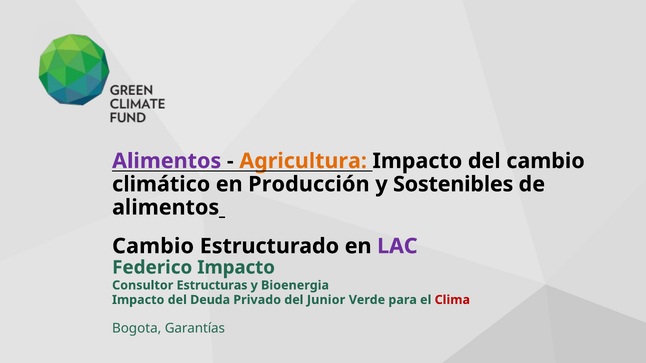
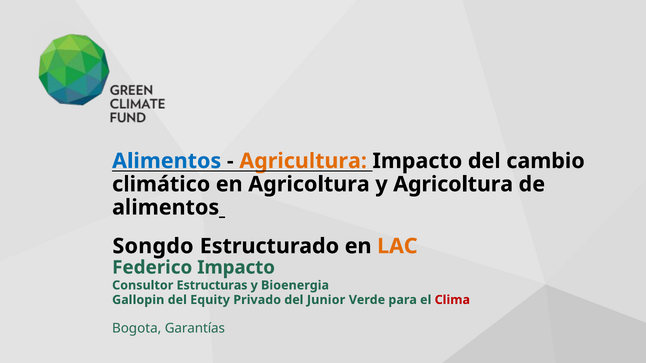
Alimentos colour: purple -> blue (167, 161)
en Producción: Producción -> Agricoltura (309, 184)
y Sostenibles: Sostenibles -> Agricoltura (453, 184)
Cambio: Cambio -> Songdo (153, 246)
LAC colour: purple -> orange (397, 246)
Impacto: Impacto -> Gallopin (138, 300)
Deuda: Deuda -> Equity (210, 300)
